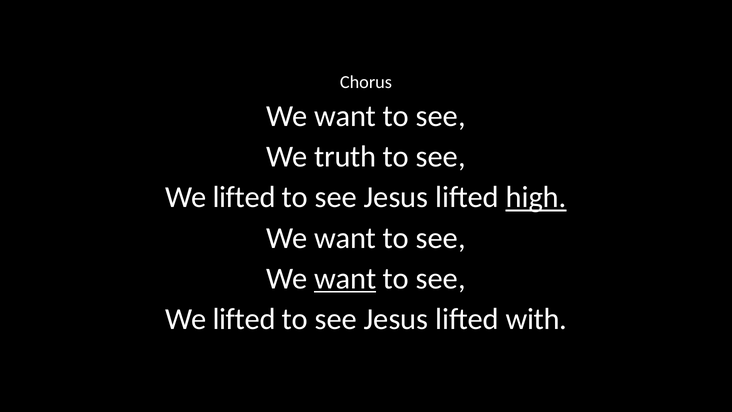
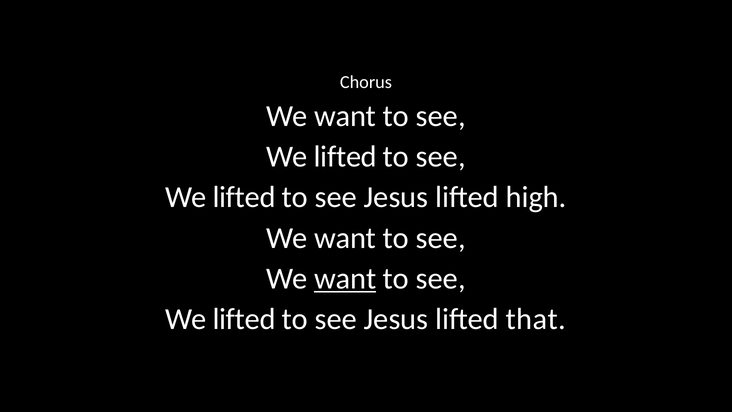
truth: truth -> lifted (345, 157)
high underline: present -> none (536, 197)
with: with -> that (536, 319)
